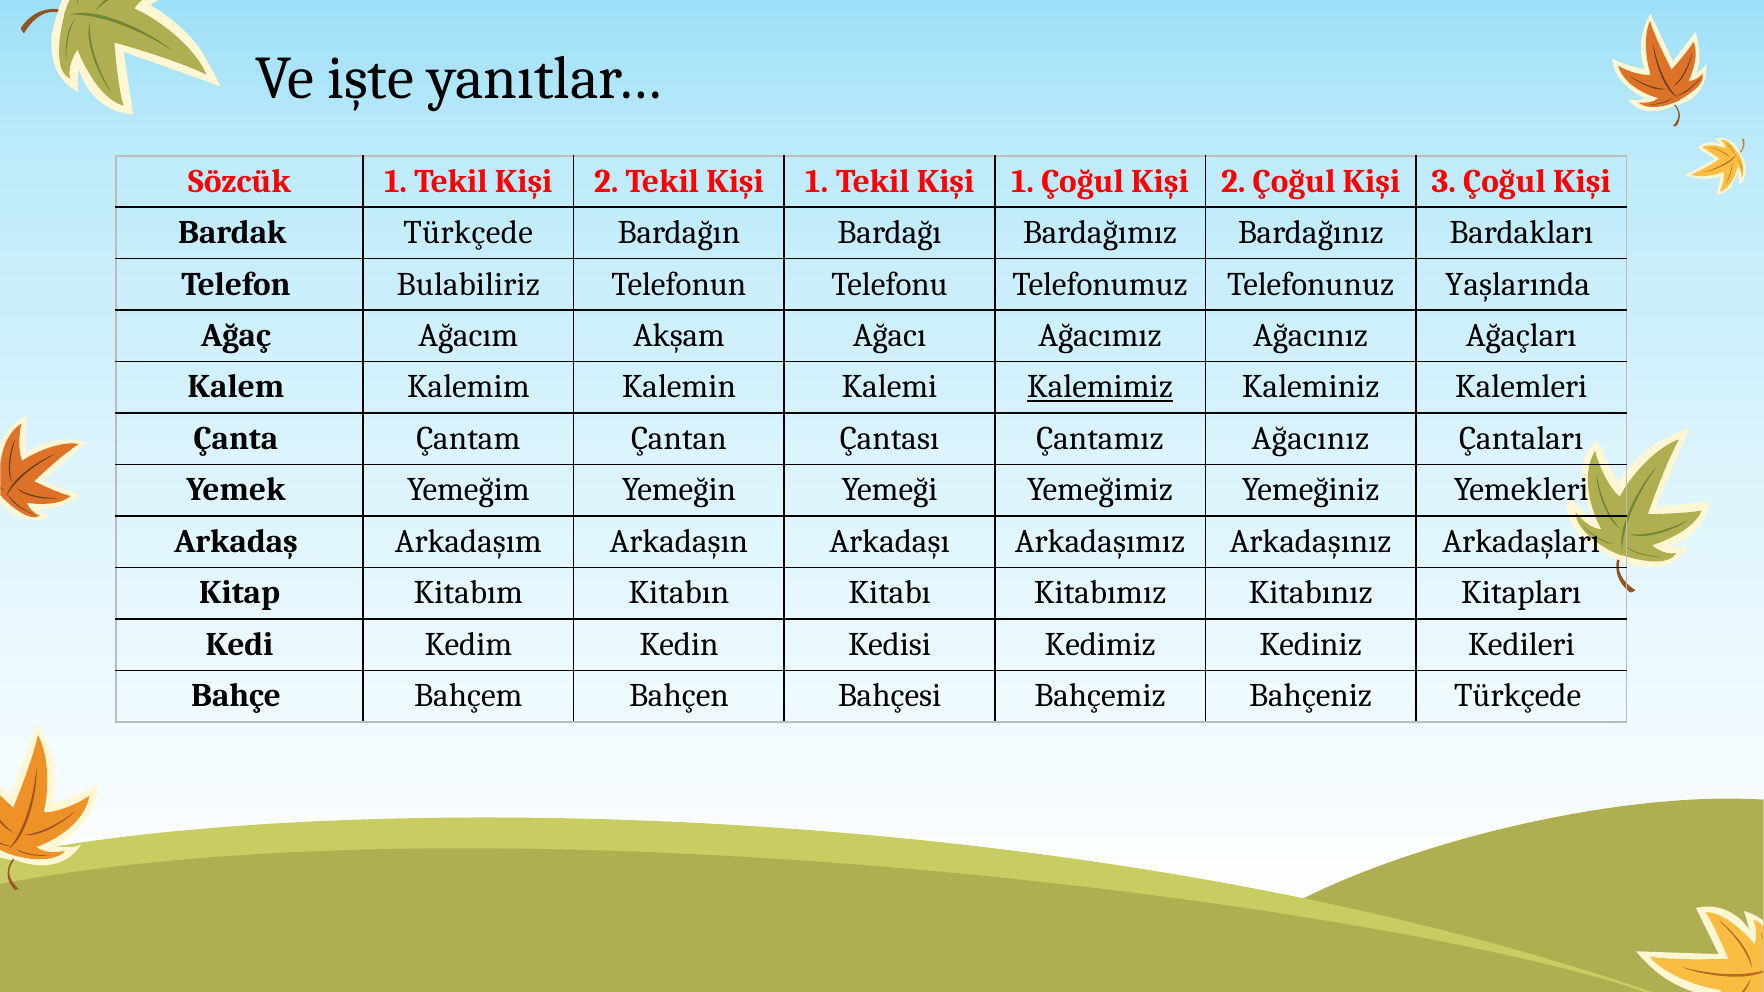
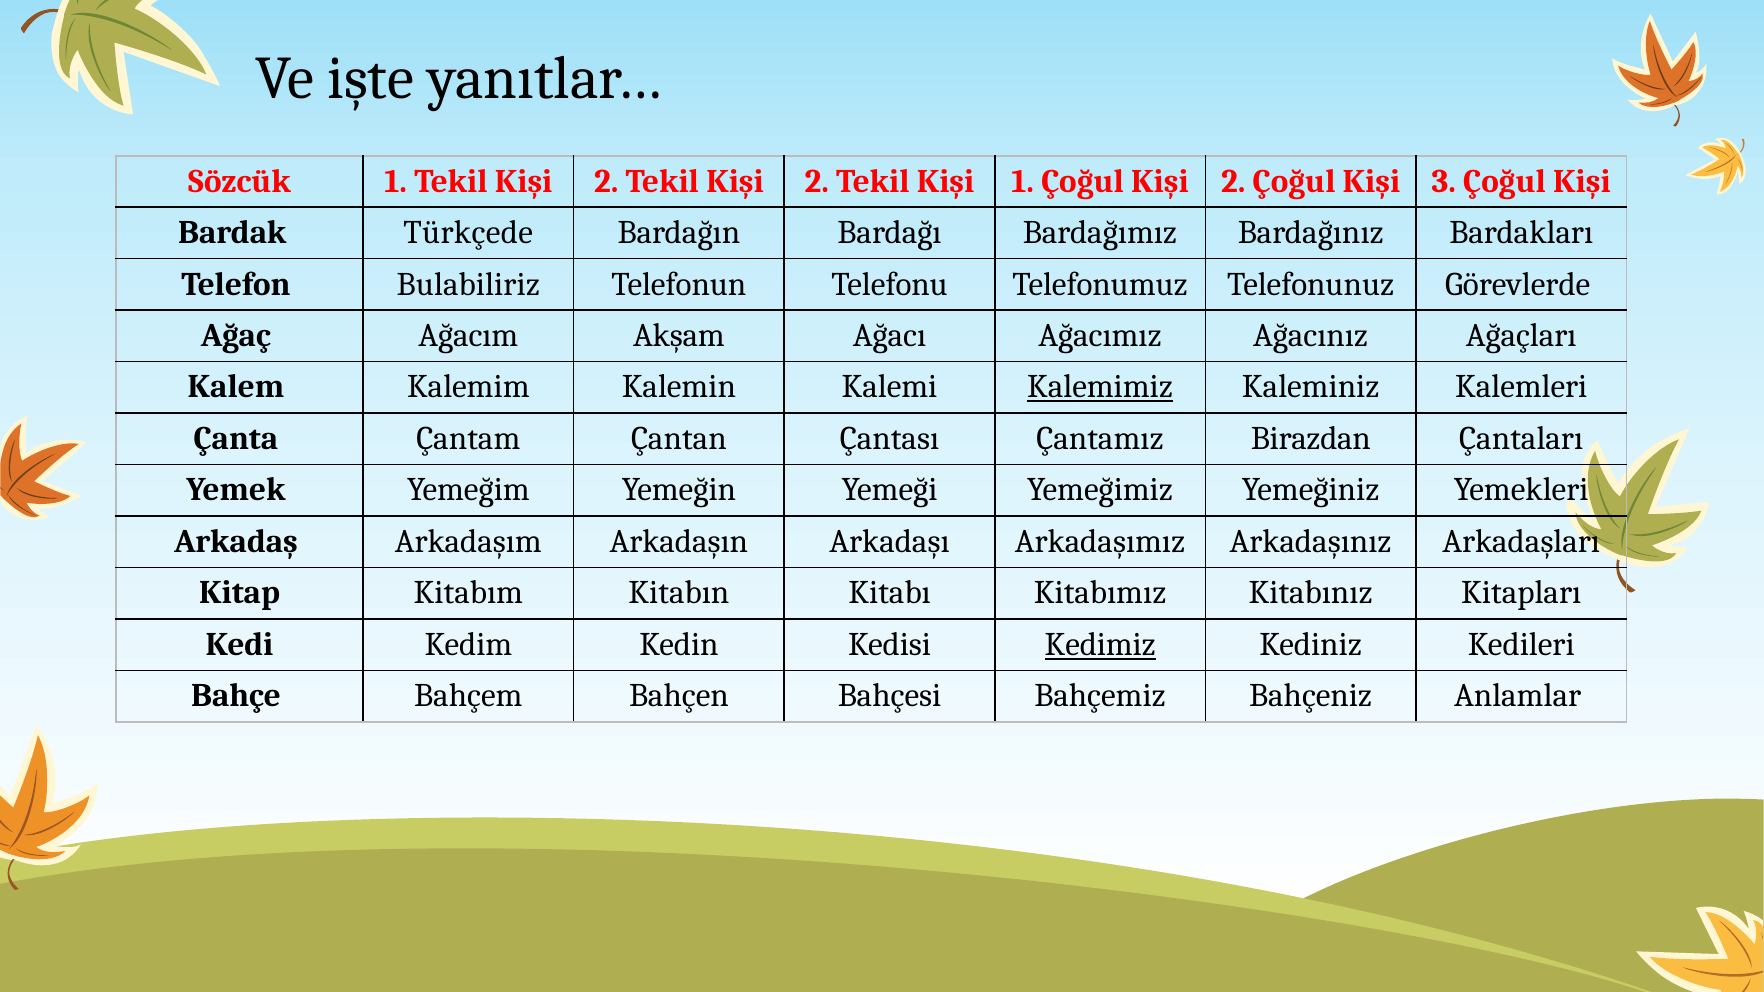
2 Tekil Kişi 1: 1 -> 2 (817, 181)
Yaşlarında: Yaşlarında -> Görevlerde (1518, 284)
Çantamız Ağacınız: Ağacınız -> Birazdan (1311, 439)
Kedimiz underline: none -> present (1100, 644)
Bahçeniz Türkçede: Türkçede -> Anlamlar (1518, 696)
